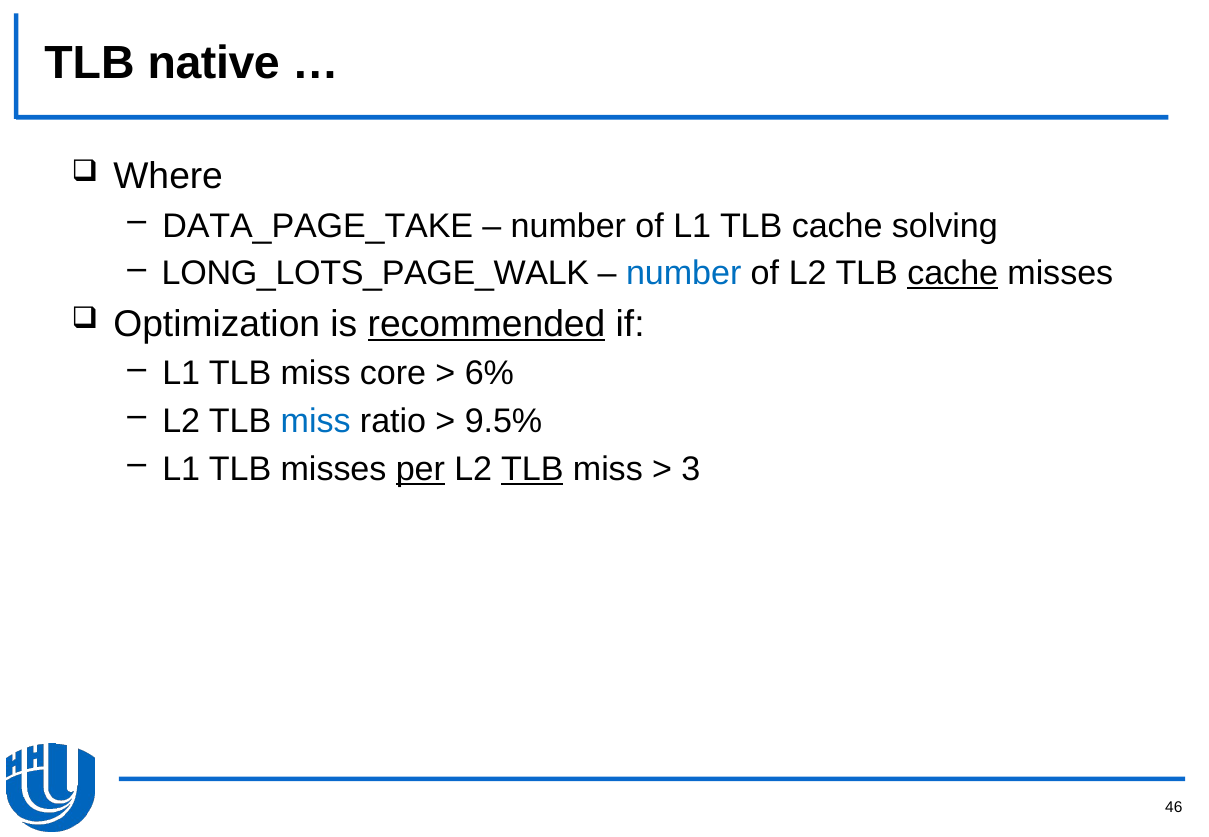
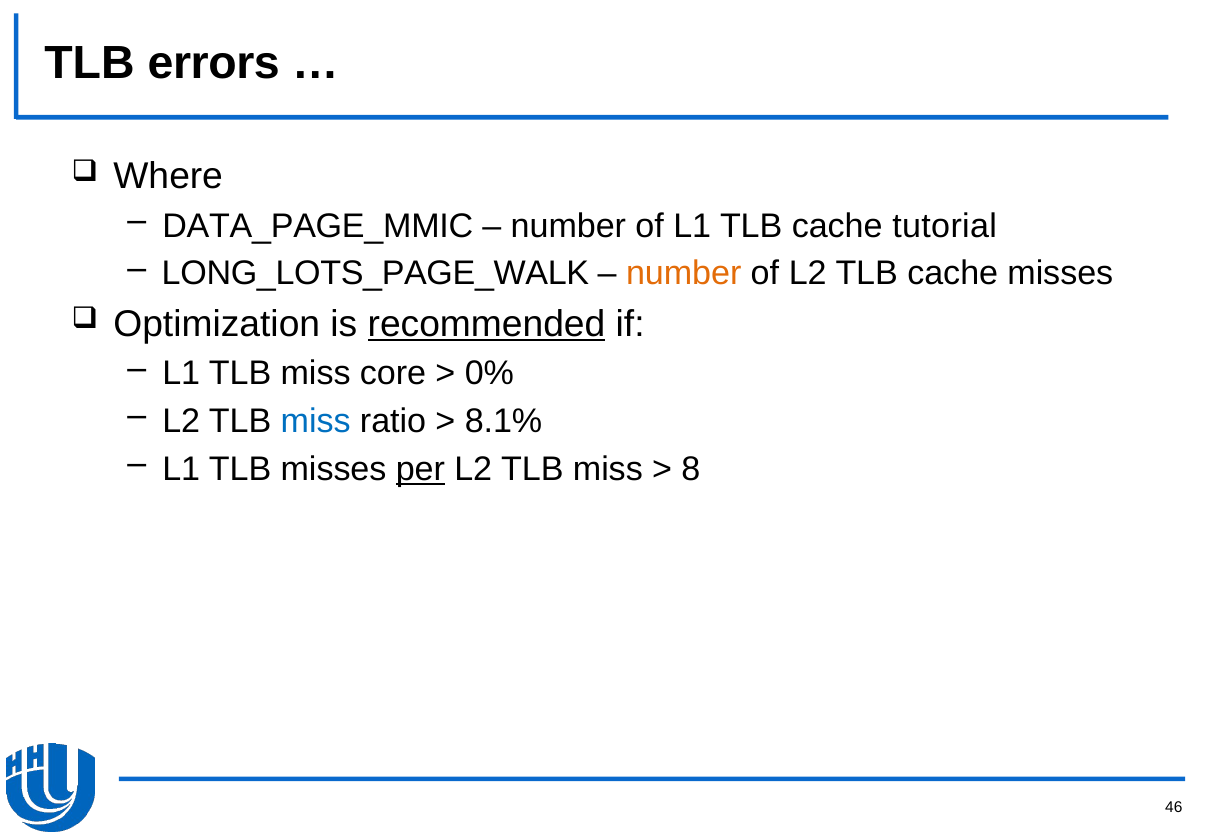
native: native -> errors (214, 63)
DATA_PAGE_TAKE: DATA_PAGE_TAKE -> DATA_PAGE_MMIC (318, 226)
solving: solving -> tutorial (945, 226)
number colour: blue -> orange (684, 274)
cache underline: present -> none (953, 274)
6%: 6% -> 0% (489, 373)
9.5%: 9.5% -> 8.1% (504, 421)
TLB underline: present -> none (532, 469)
3: 3 -> 8 (691, 469)
